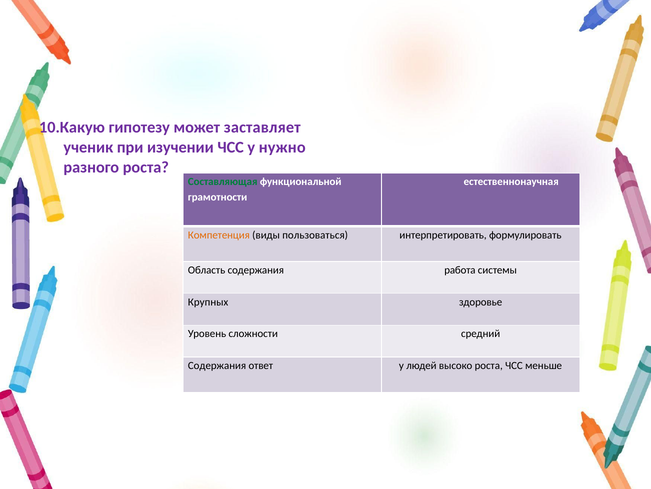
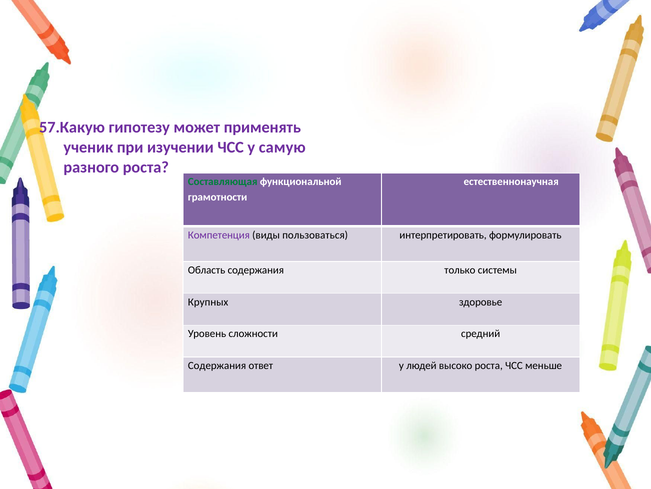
10.Какую: 10.Какую -> 57.Какую (72, 127)
заставляет: заставляет -> применять (262, 127)
нужно: нужно -> самую (282, 147)
Компетенция colour: orange -> purple (219, 235)
работа: работа -> только (460, 270)
